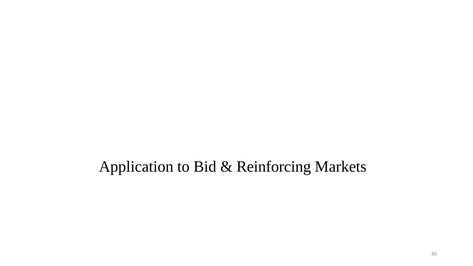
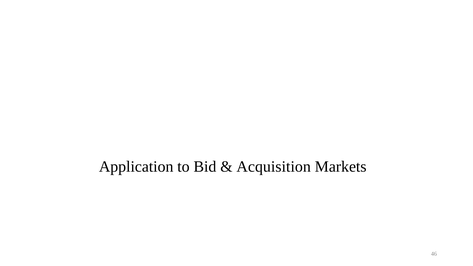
Reinforcing: Reinforcing -> Acquisition (274, 167)
